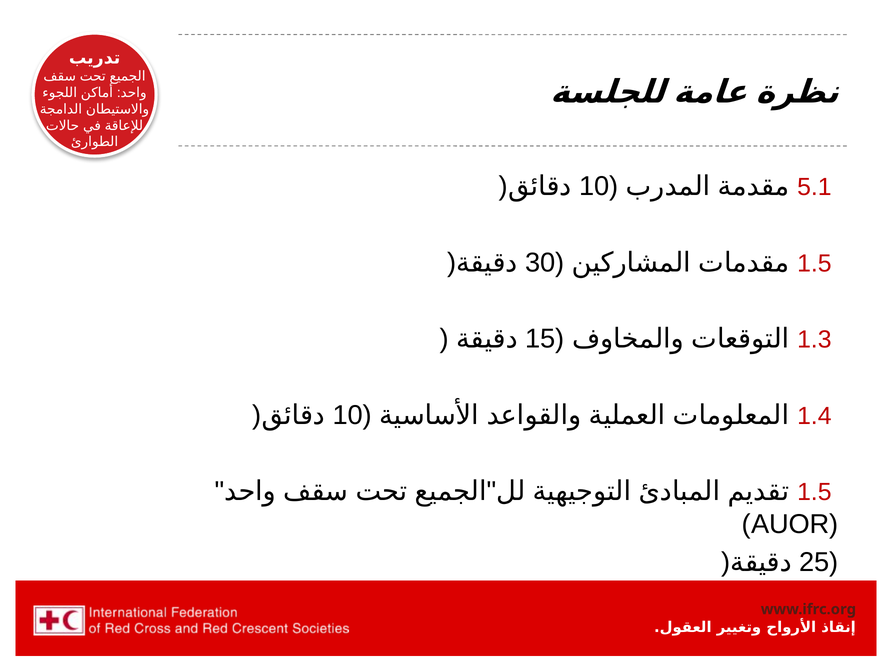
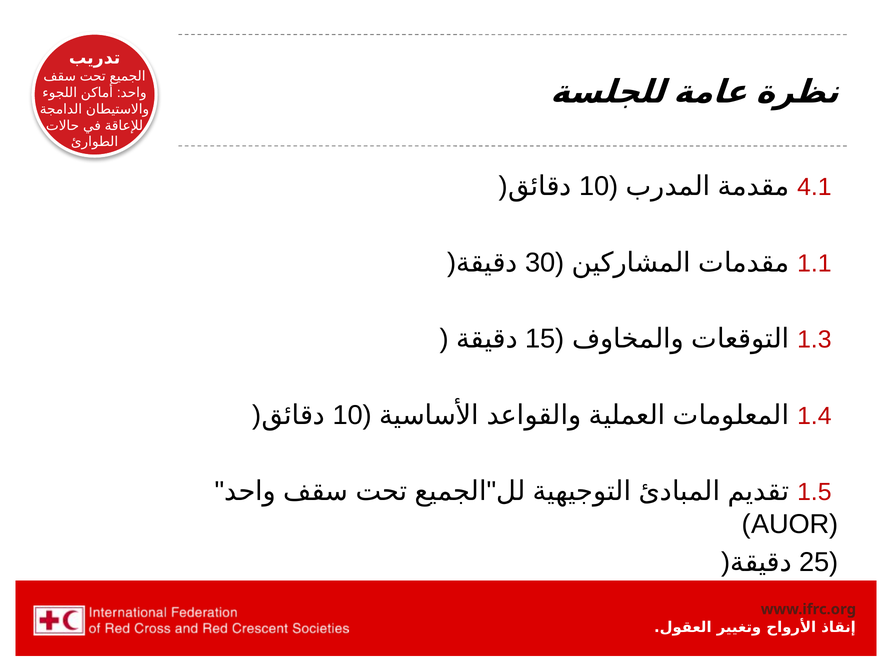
5.1: 5.1 -> 4.1 (814, 187)
1.5: 1.5 -> 1.1 (814, 263)
